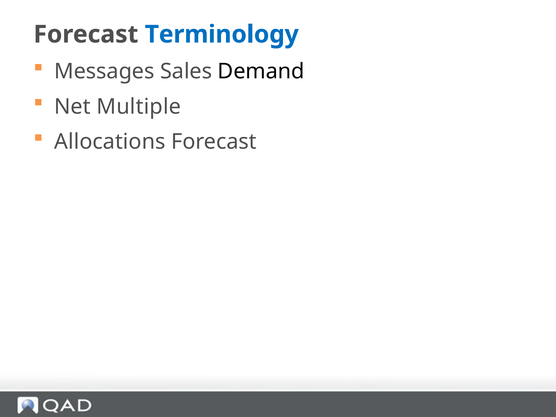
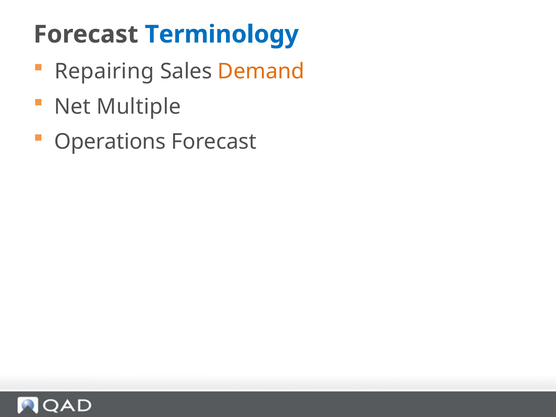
Messages: Messages -> Repairing (104, 71)
Demand colour: black -> orange (261, 71)
Allocations: Allocations -> Operations (110, 142)
